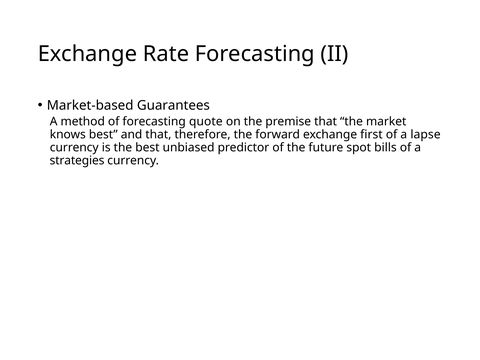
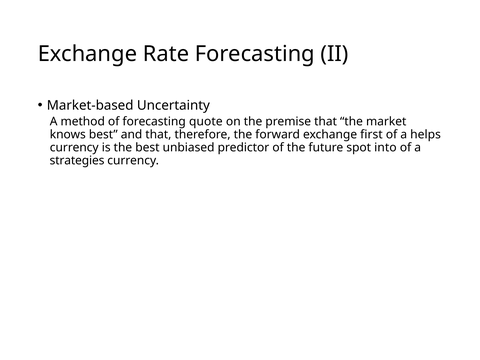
Guarantees: Guarantees -> Uncertainty (173, 105)
lapse: lapse -> helps (426, 135)
bills: bills -> into (385, 147)
